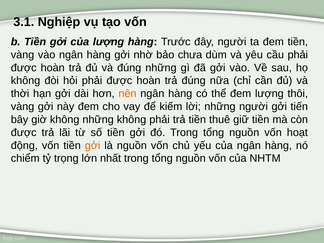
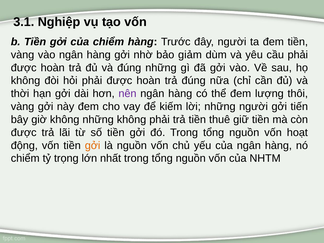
của lượng: lượng -> chiểm (108, 42)
chưa: chưa -> giảm (190, 55)
nên colour: orange -> purple (127, 94)
